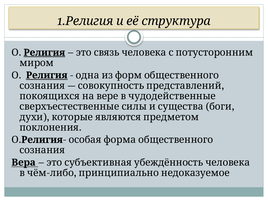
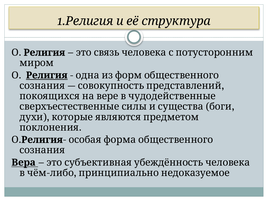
Религия underline: present -> none (44, 53)
